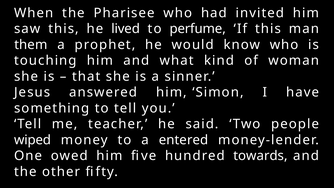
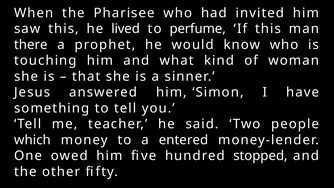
them: them -> there (31, 45)
wiped: wiped -> which (32, 140)
towards: towards -> stopped (260, 156)
